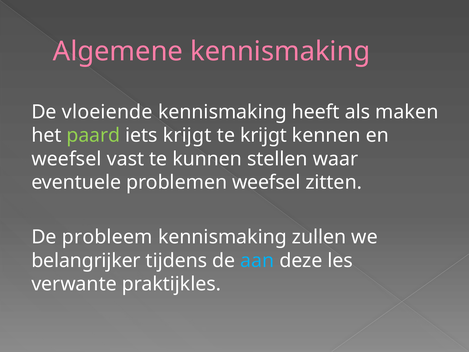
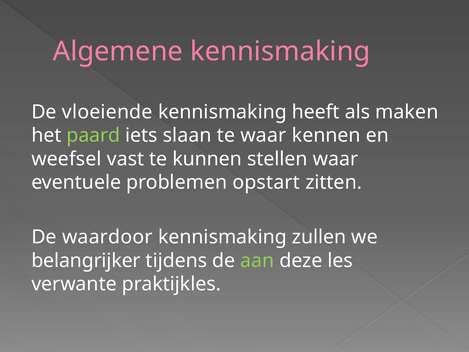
iets krijgt: krijgt -> slaan (187, 135)
te krijgt: krijgt -> waar (263, 135)
problemen weefsel: weefsel -> opstart (266, 182)
probleem: probleem -> waardoor (107, 237)
aan colour: light blue -> light green (257, 260)
